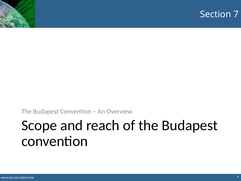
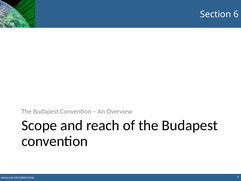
7: 7 -> 6 (236, 14)
